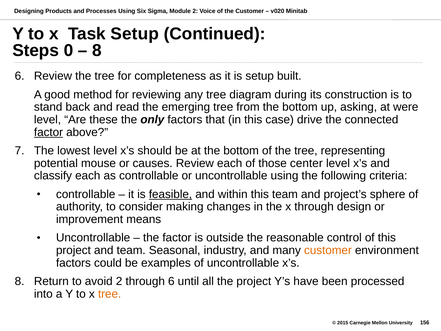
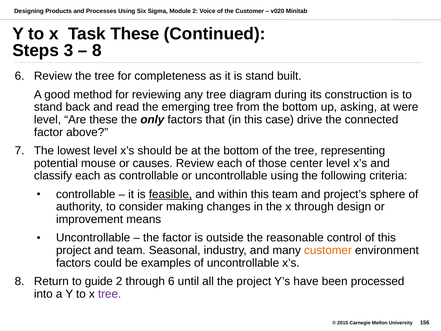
Task Setup: Setup -> These (135, 34)
0: 0 -> 3 (68, 50)
is setup: setup -> stand (260, 76)
factor underline: present -> none (48, 132)
avoid: avoid -> guide (99, 281)
tree colour: orange -> purple (110, 294)
